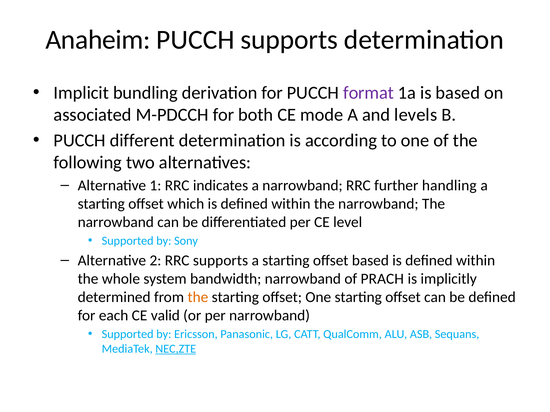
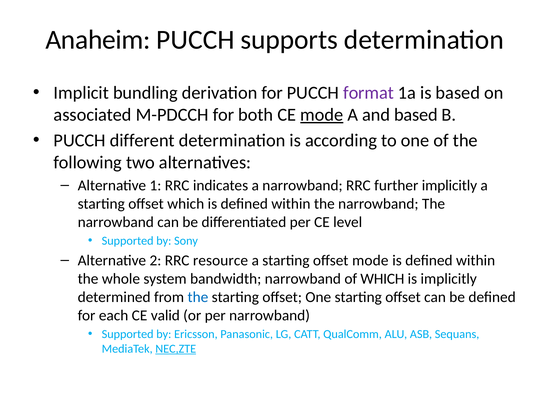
mode underline: none -> present (322, 115)
and levels: levels -> based (416, 115)
further handling: handling -> implicitly (449, 186)
RRC supports: supports -> resource (220, 261)
offset based: based -> mode (370, 261)
of PRACH: PRACH -> WHICH (382, 279)
the colour: orange -> blue (198, 297)
